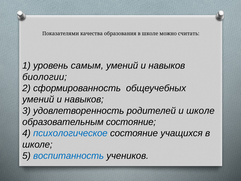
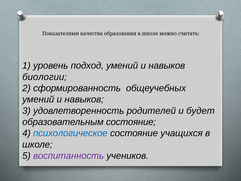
самым: самым -> подход (87, 66)
и школе: школе -> будет (200, 111)
воспитанность colour: blue -> purple (69, 156)
